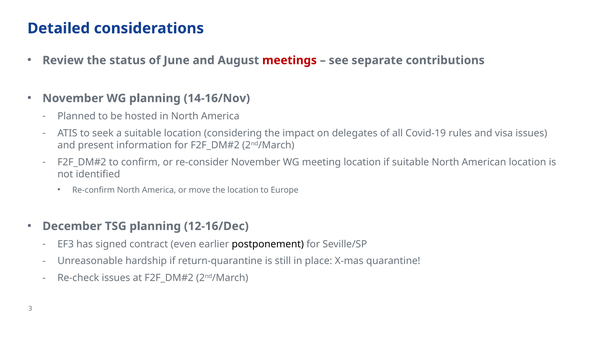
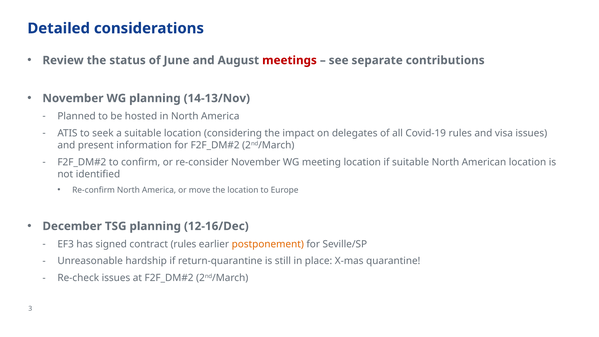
14-16/Nov: 14-16/Nov -> 14-13/Nov (217, 98)
contract even: even -> rules (183, 244)
postponement colour: black -> orange (268, 244)
